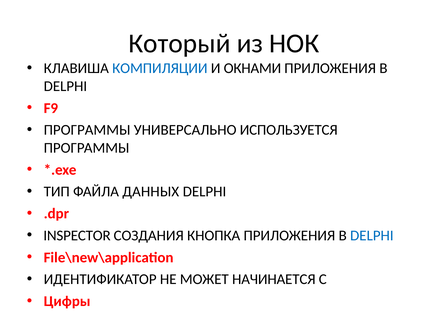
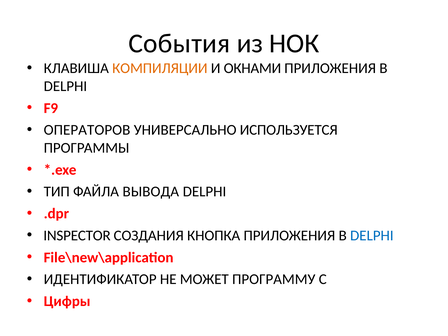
Который: Который -> События (179, 43)
КОМПИЛЯЦИИ colour: blue -> orange (160, 68)
ПРОГРАММЫ: ПРОГРАММЫ -> ОПЕРАТОРОВ (87, 130)
ДАННЫХ: ДАННЫХ -> ВЫВОДА (151, 192)
НАЧИНАЕТСЯ: НАЧИНАЕТСЯ -> ПРОГРАММУ (274, 279)
